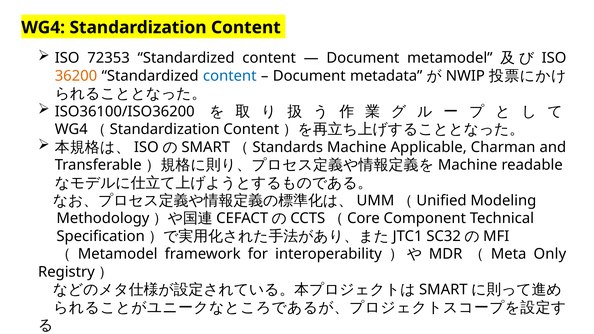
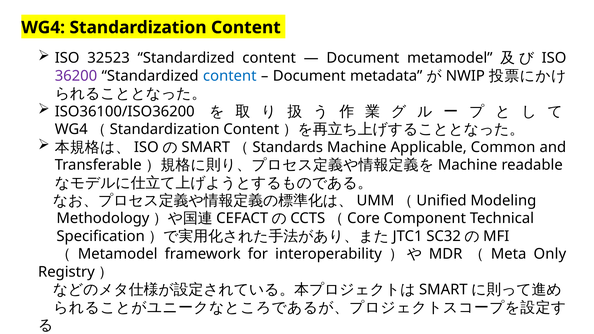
72353: 72353 -> 32523 (109, 58)
36200 colour: orange -> purple (76, 76)
Charman: Charman -> Common (503, 147)
